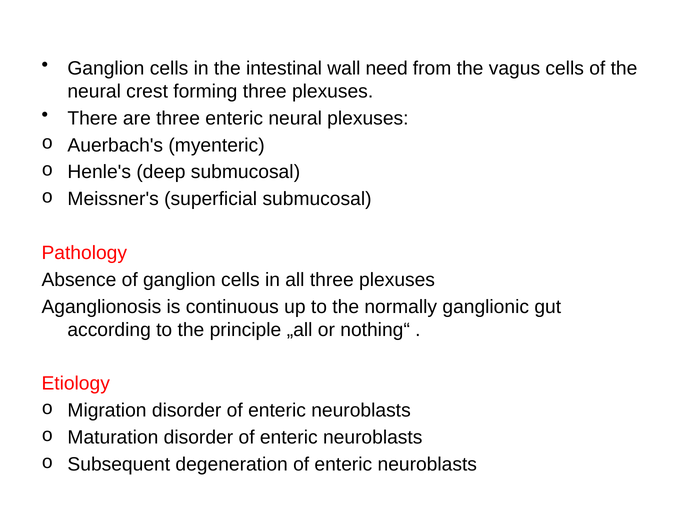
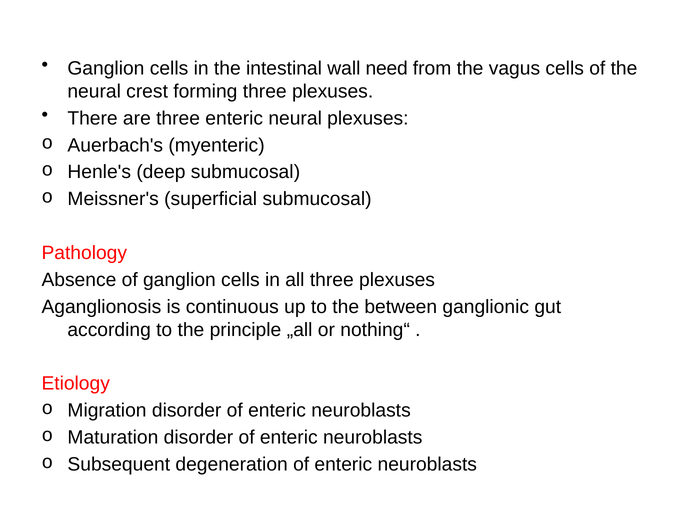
normally: normally -> between (401, 307)
